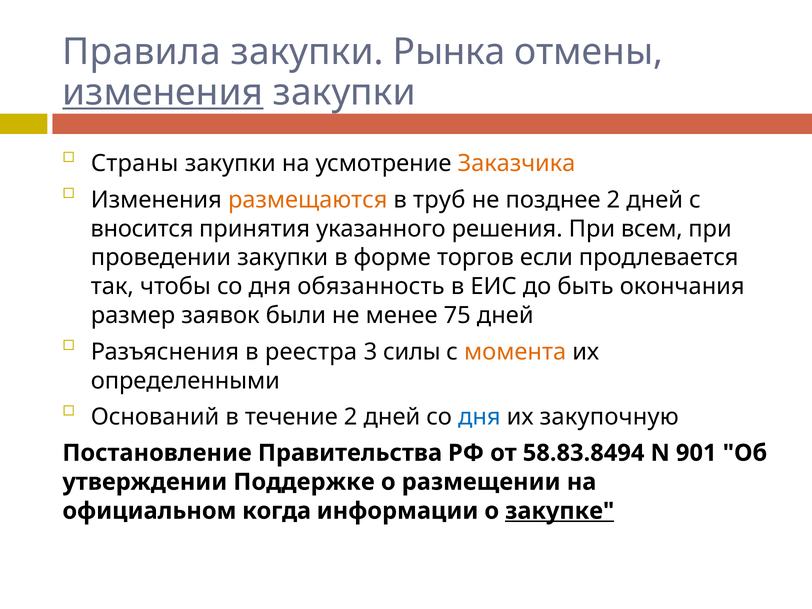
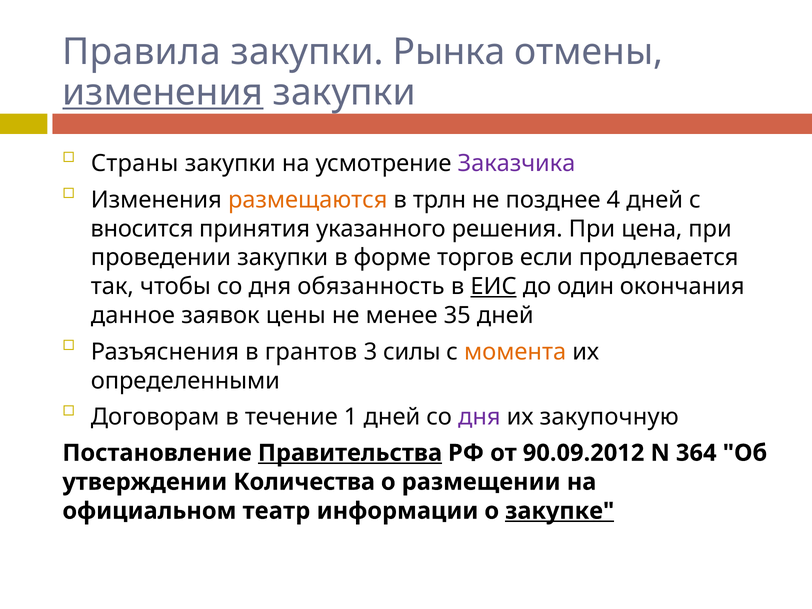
Заказчика colour: orange -> purple (516, 164)
труб: труб -> трлн (439, 200)
позднее 2: 2 -> 4 (613, 200)
всем: всем -> цена (652, 229)
ЕИС underline: none -> present (494, 287)
быть: быть -> один (586, 287)
размер: размер -> данное (133, 316)
были: были -> цены (296, 316)
75: 75 -> 35 (457, 316)
реестра: реестра -> грантов (311, 352)
Оснований: Оснований -> Договорам (155, 417)
течение 2: 2 -> 1 (351, 417)
дня colour: blue -> purple (479, 417)
Правительства underline: none -> present (350, 453)
58.83.8494: 58.83.8494 -> 90.09.2012 (584, 453)
901: 901 -> 364 (696, 453)
Поддержке: Поддержке -> Количества (304, 482)
когда: когда -> театр (276, 511)
